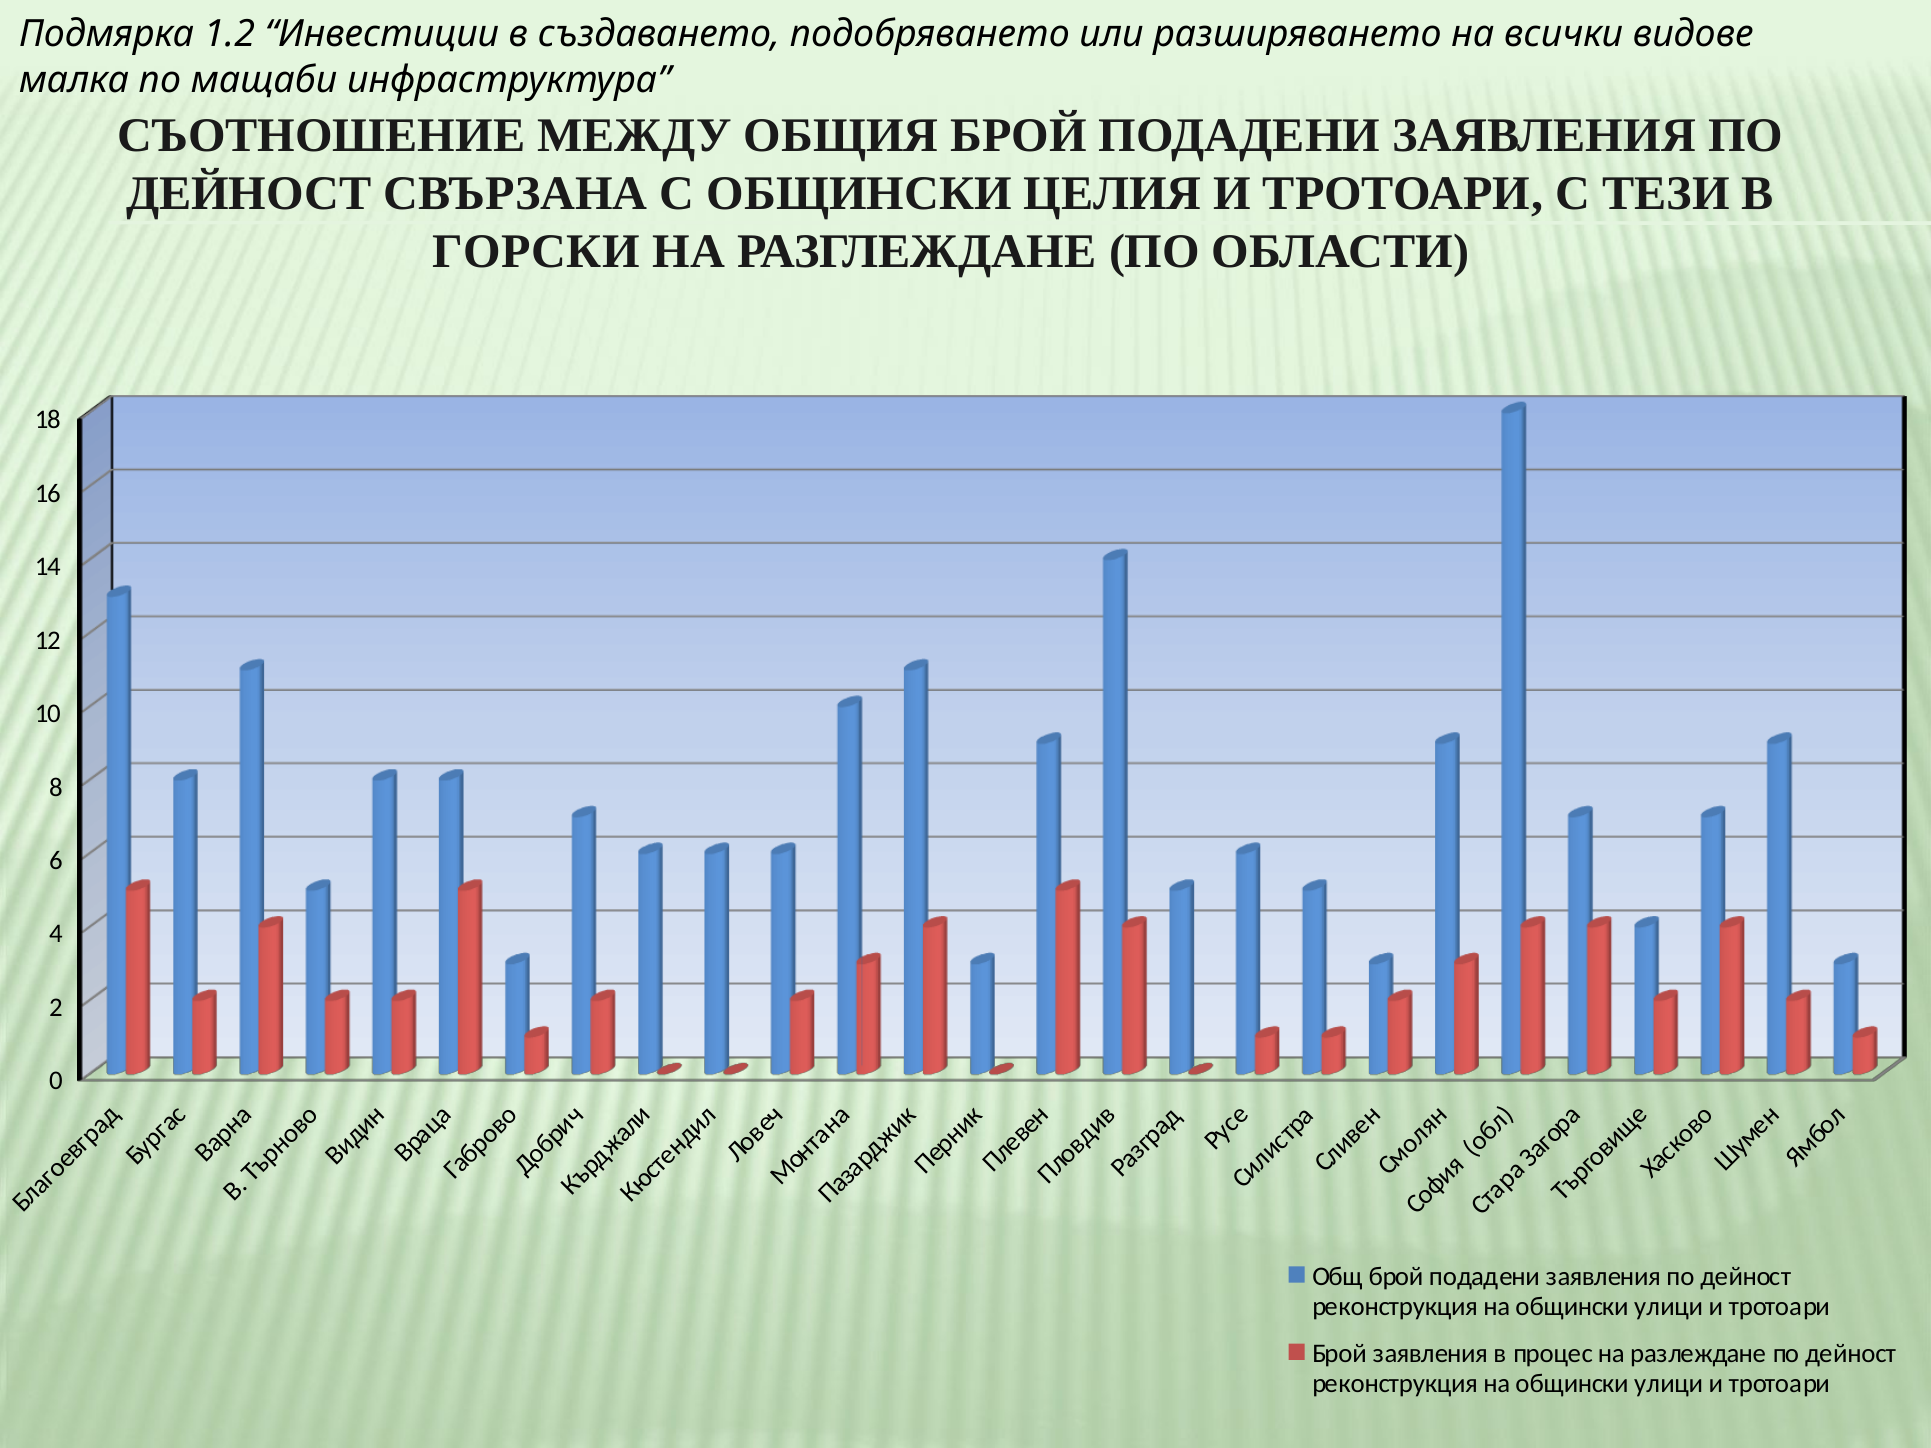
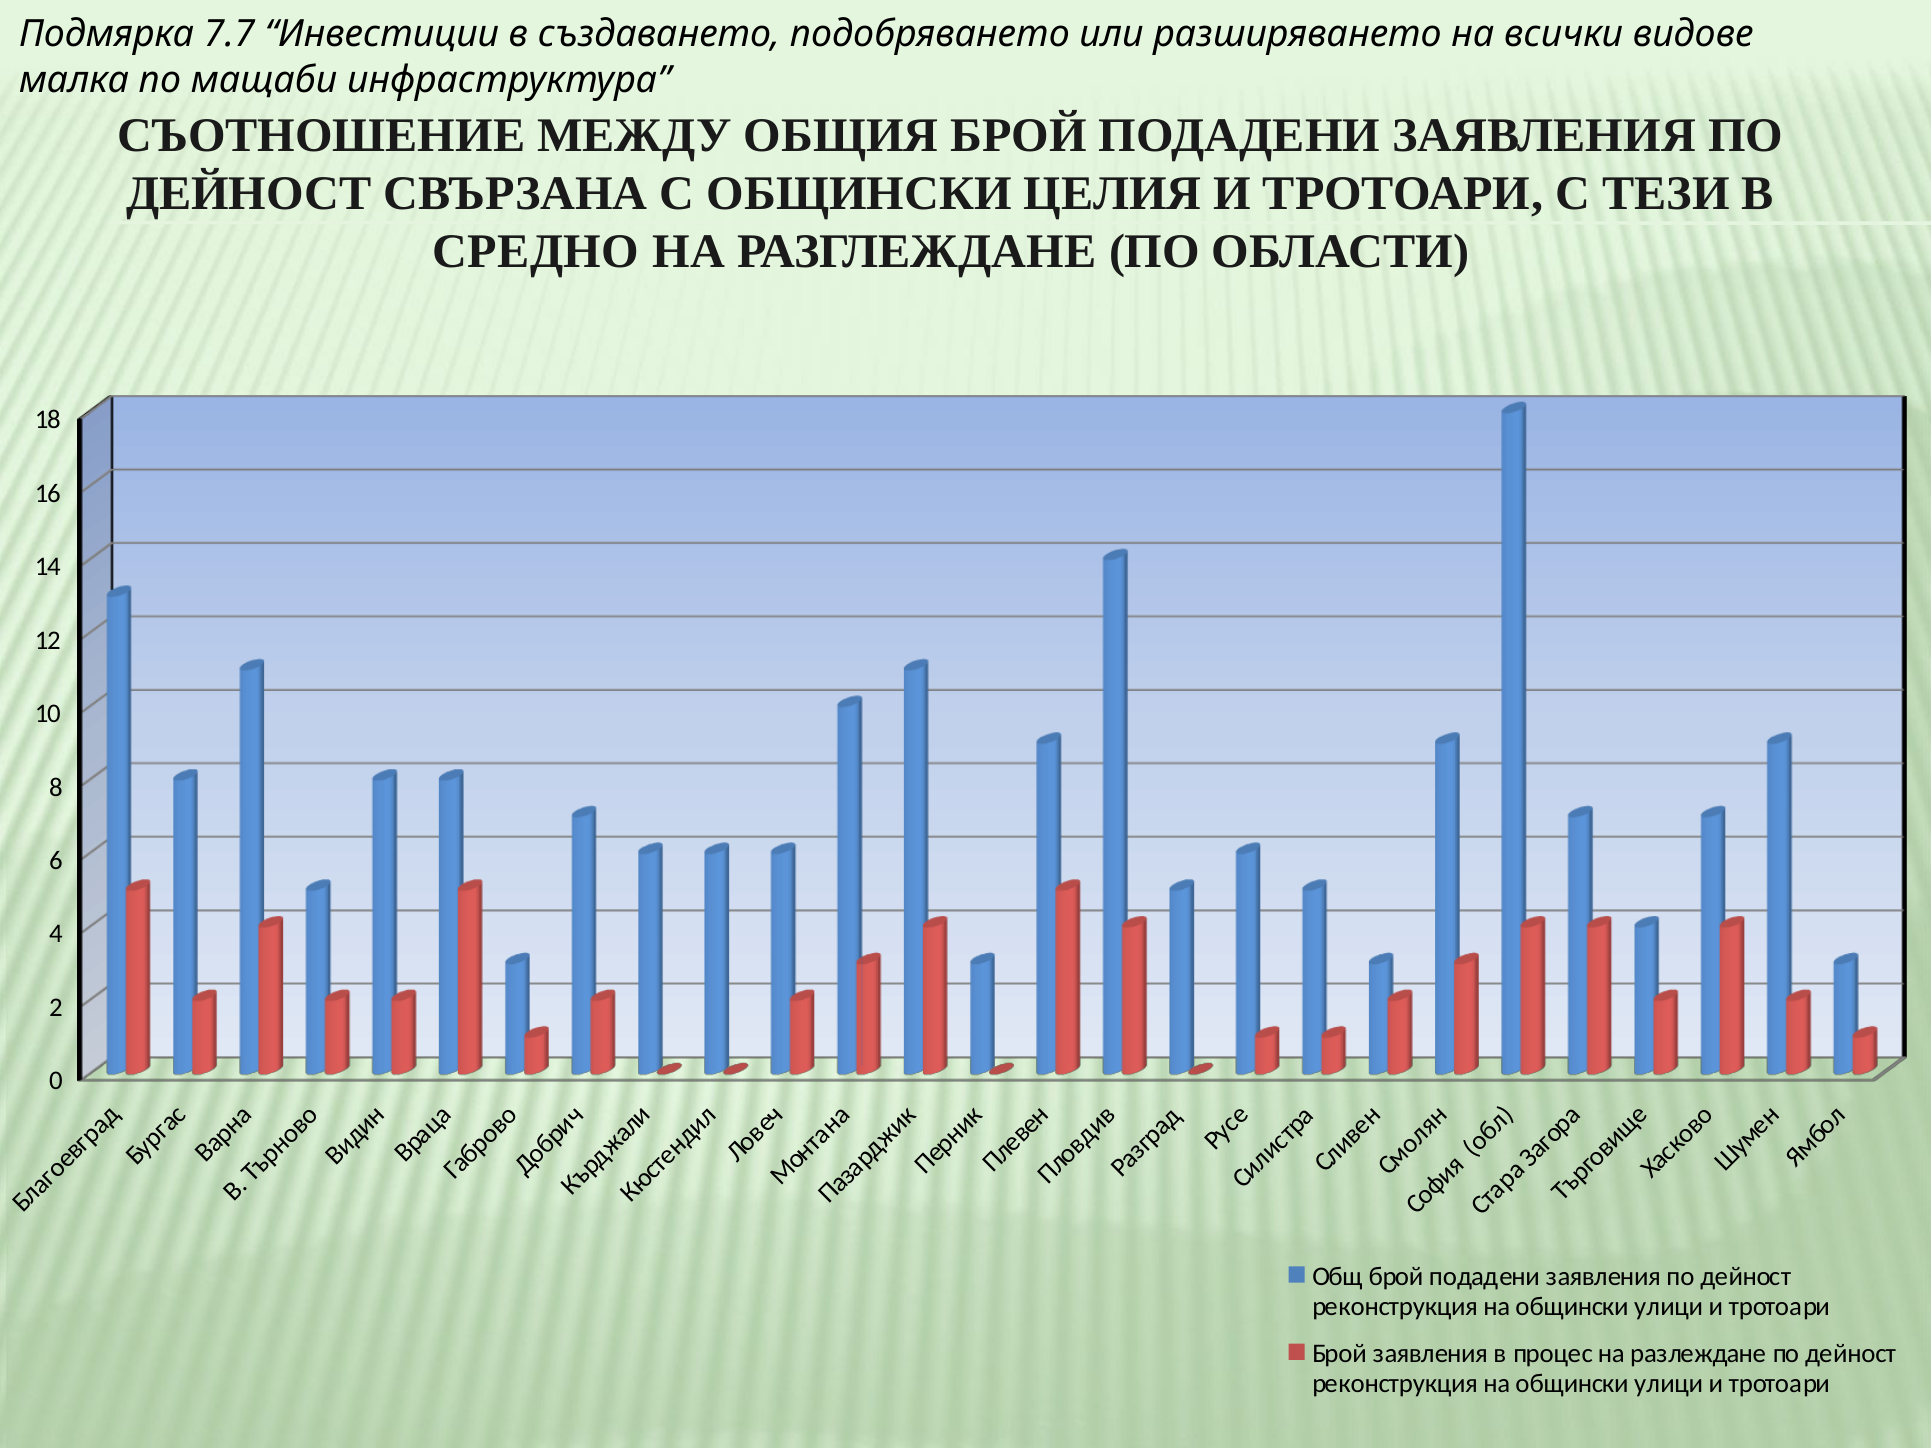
1.2: 1.2 -> 7.7 (229, 35)
ГОРСКИ: ГОРСКИ -> СРЕДНО (536, 252)
